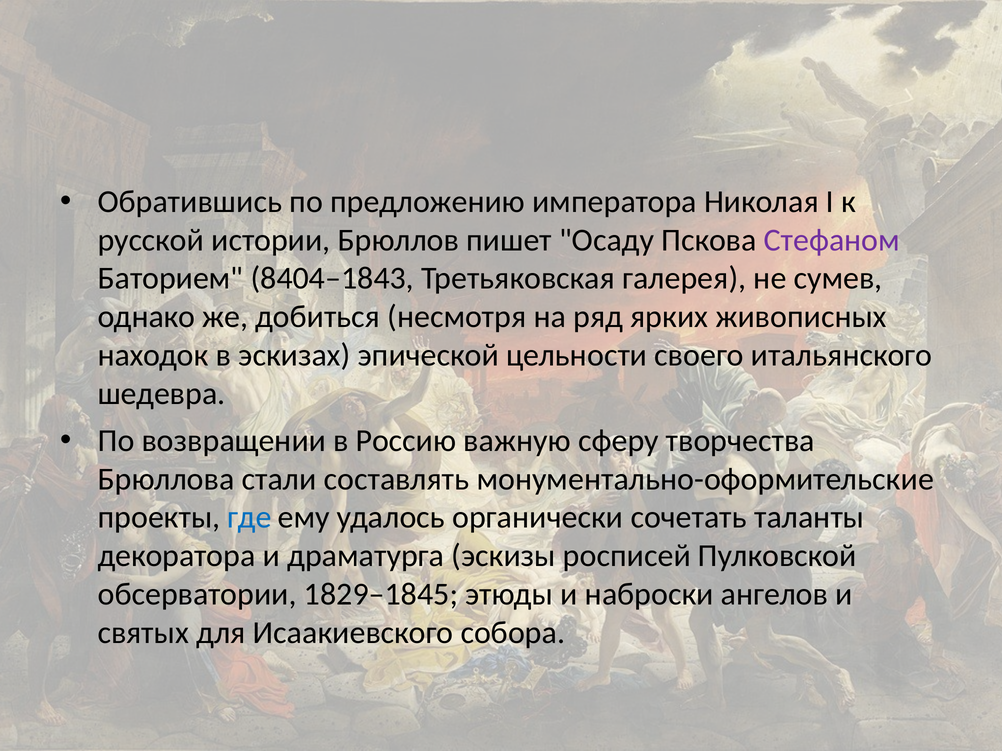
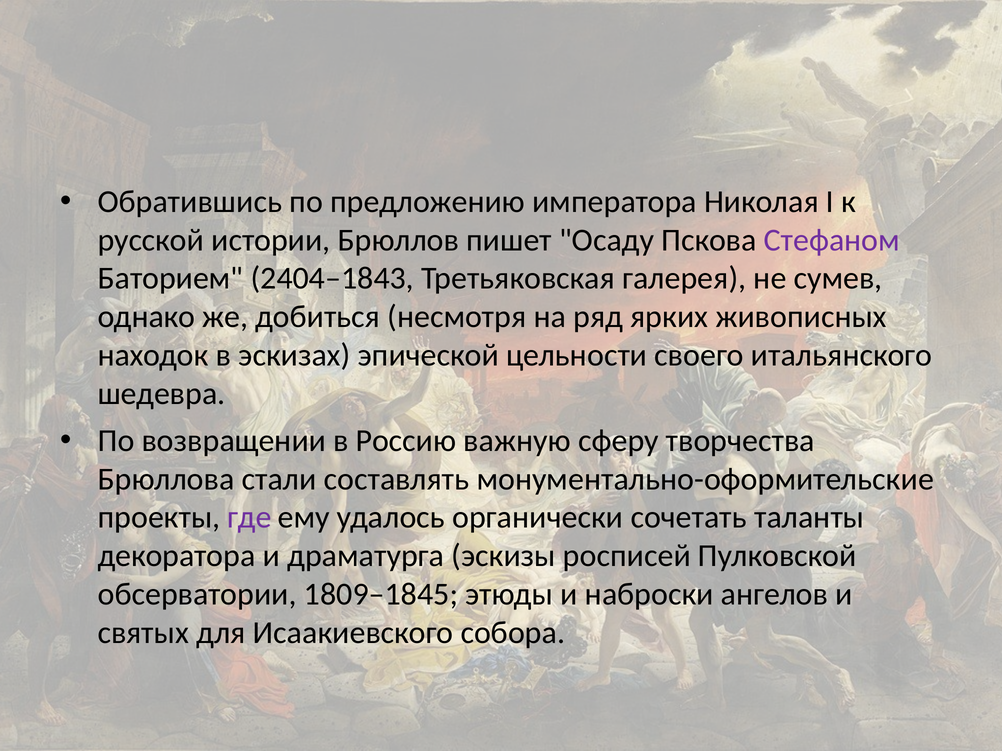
8404–1843: 8404–1843 -> 2404–1843 (332, 279)
где colour: blue -> purple (249, 518)
1829–1845: 1829–1845 -> 1809–1845 (381, 595)
